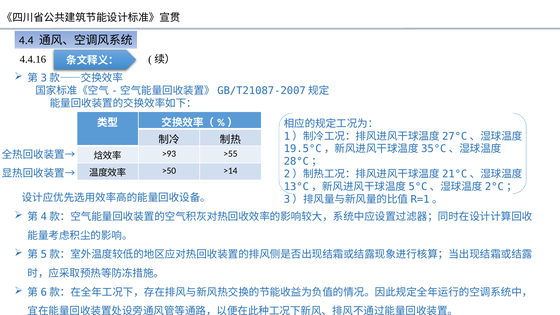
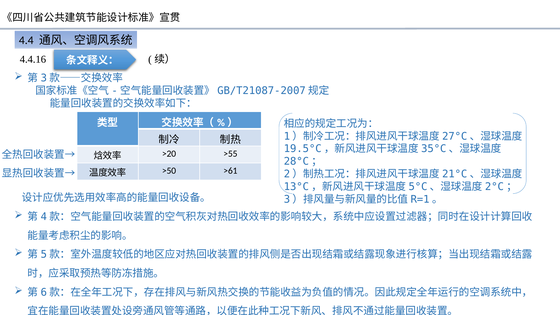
>93: >93 -> >20 (169, 154)
>14: >14 -> >61 (230, 171)
